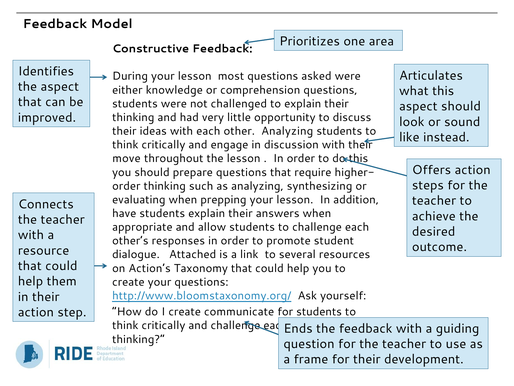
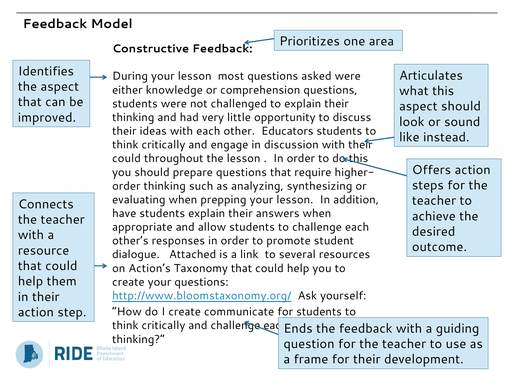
other Analyzing: Analyzing -> Educators (287, 131)
move: move -> could (127, 158)
